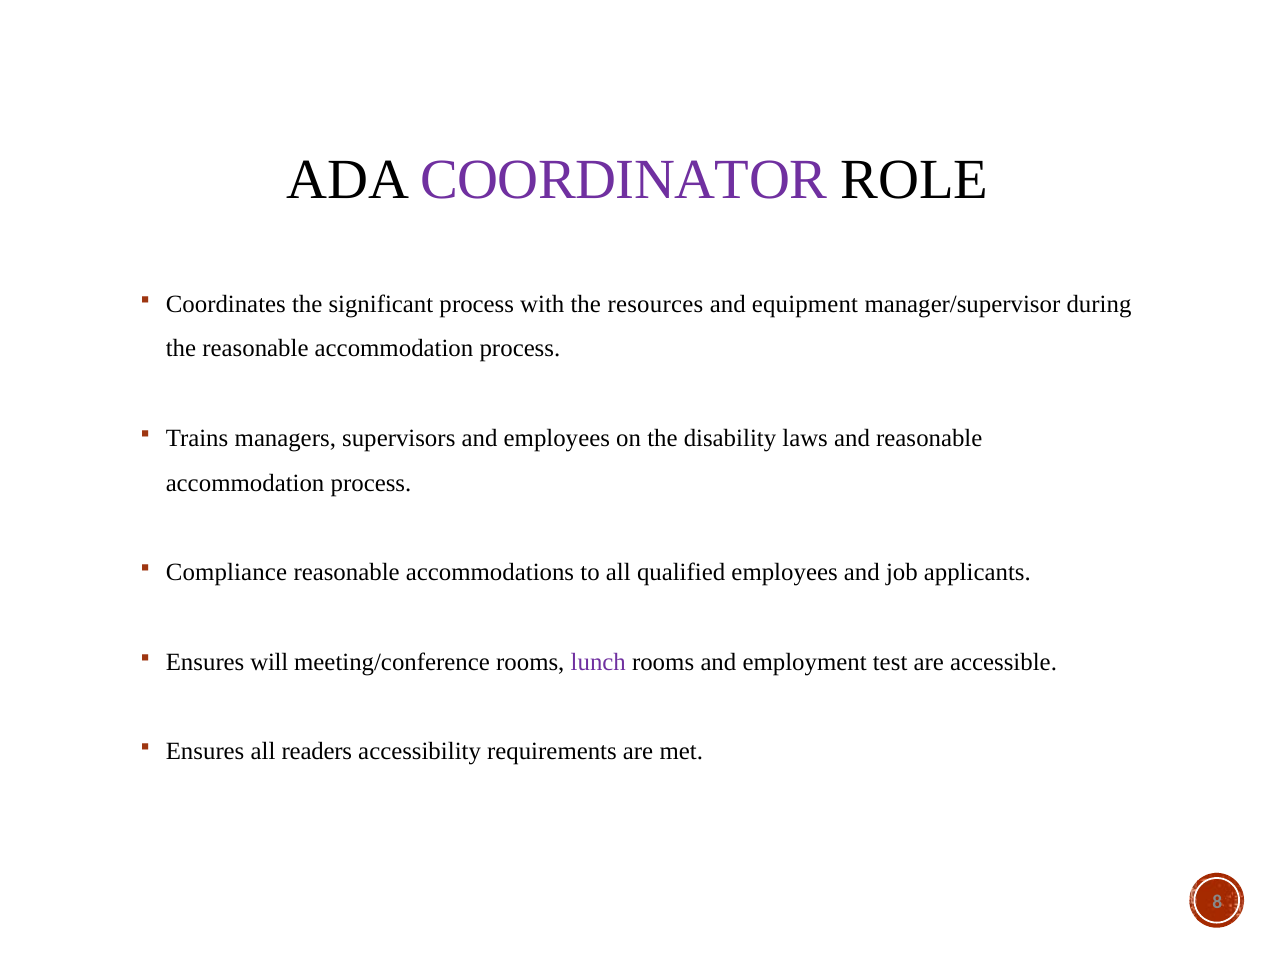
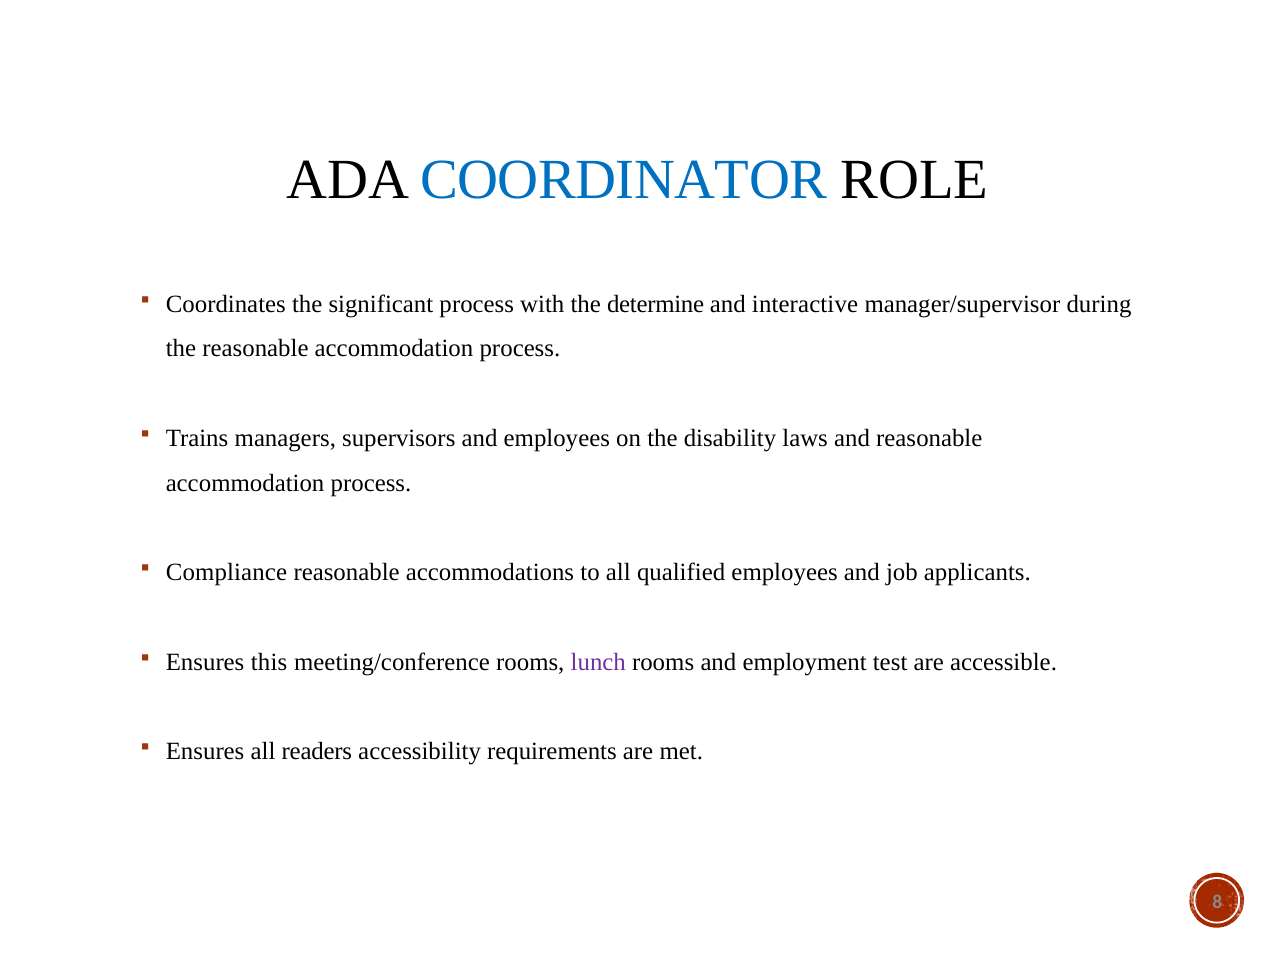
COORDINATOR colour: purple -> blue (624, 180)
resources: resources -> determine (656, 304)
equipment: equipment -> interactive (805, 304)
will: will -> this (269, 662)
